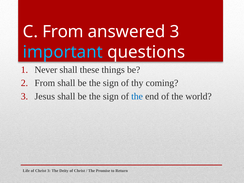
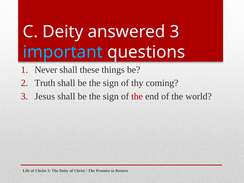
C From: From -> Deity (63, 32)
From: From -> Truth (45, 83)
the colour: blue -> red (137, 96)
